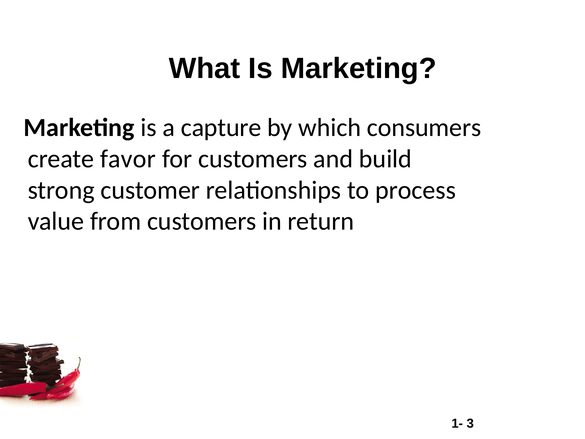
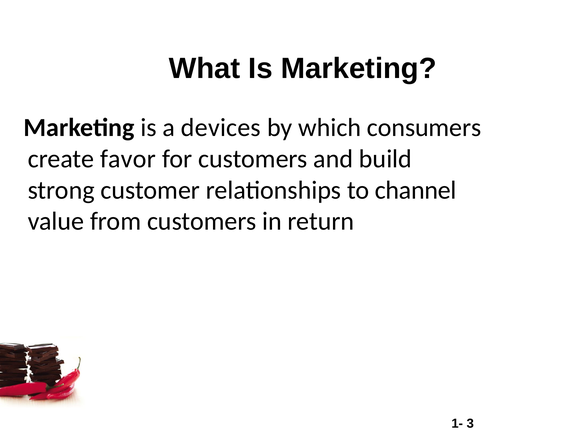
capture: capture -> devices (221, 128)
process: process -> channel (416, 190)
